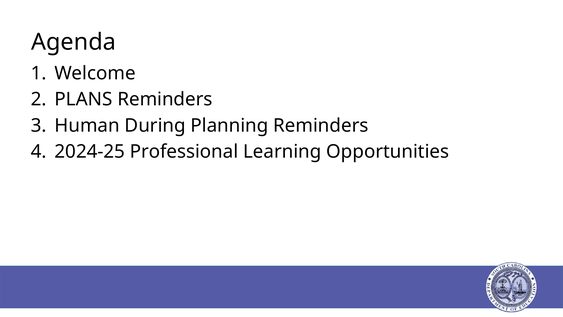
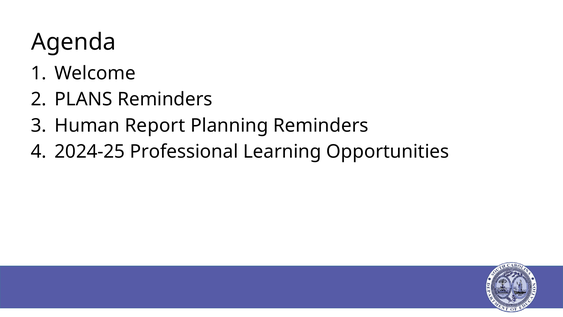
During: During -> Report (155, 125)
